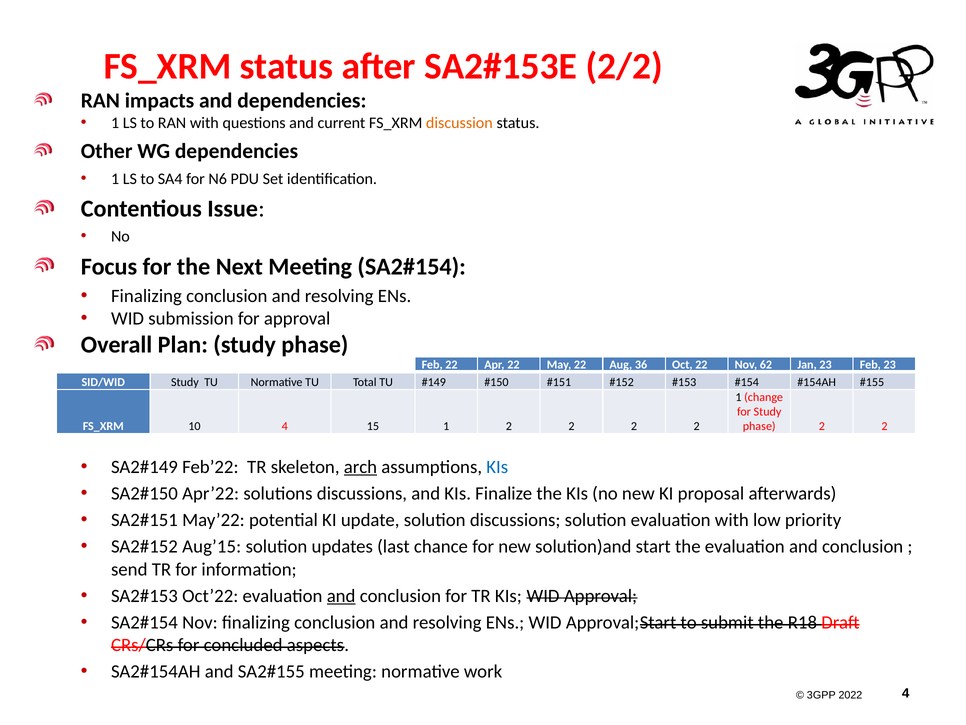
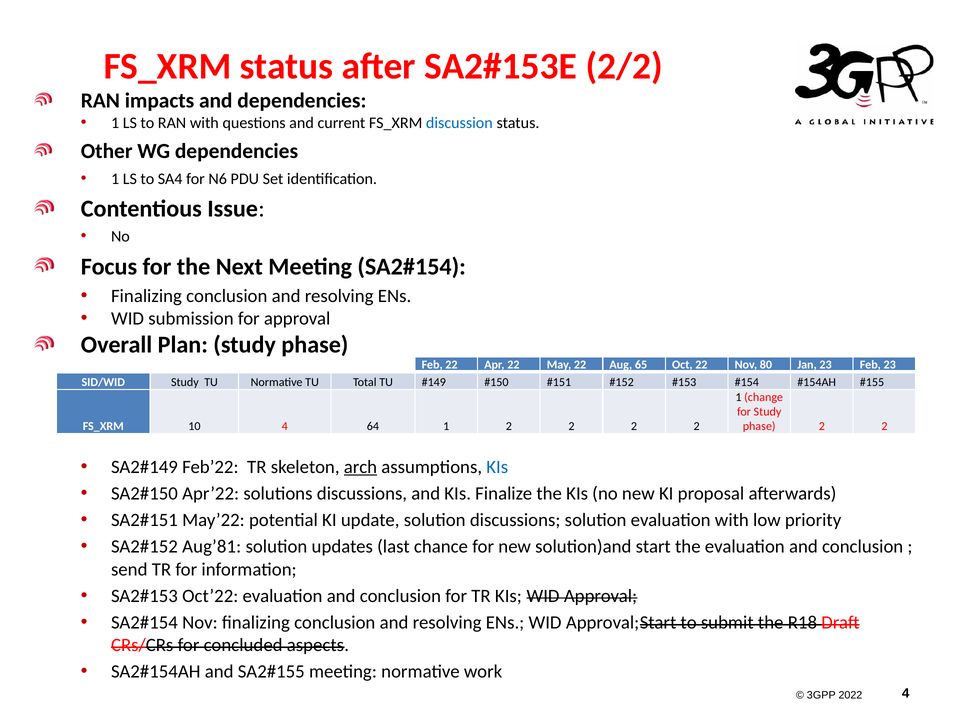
discussion colour: orange -> blue (459, 123)
36: 36 -> 65 (641, 364)
62: 62 -> 80 (766, 364)
15: 15 -> 64 (373, 426)
Aug’15: Aug’15 -> Aug’81 (212, 546)
and underline: present -> none (341, 595)
